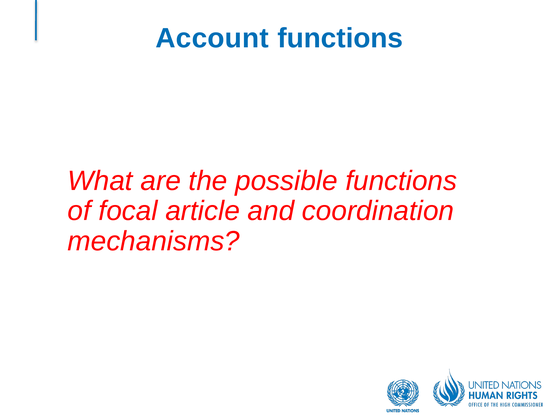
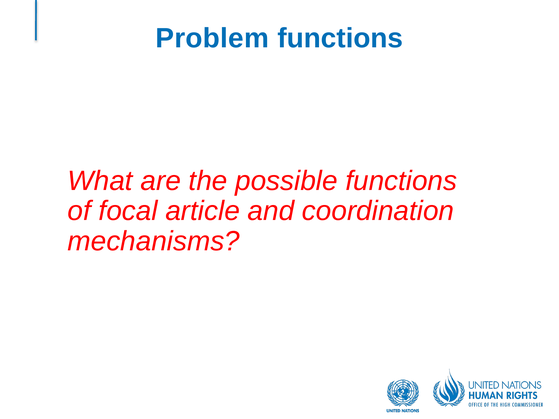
Account: Account -> Problem (212, 38)
